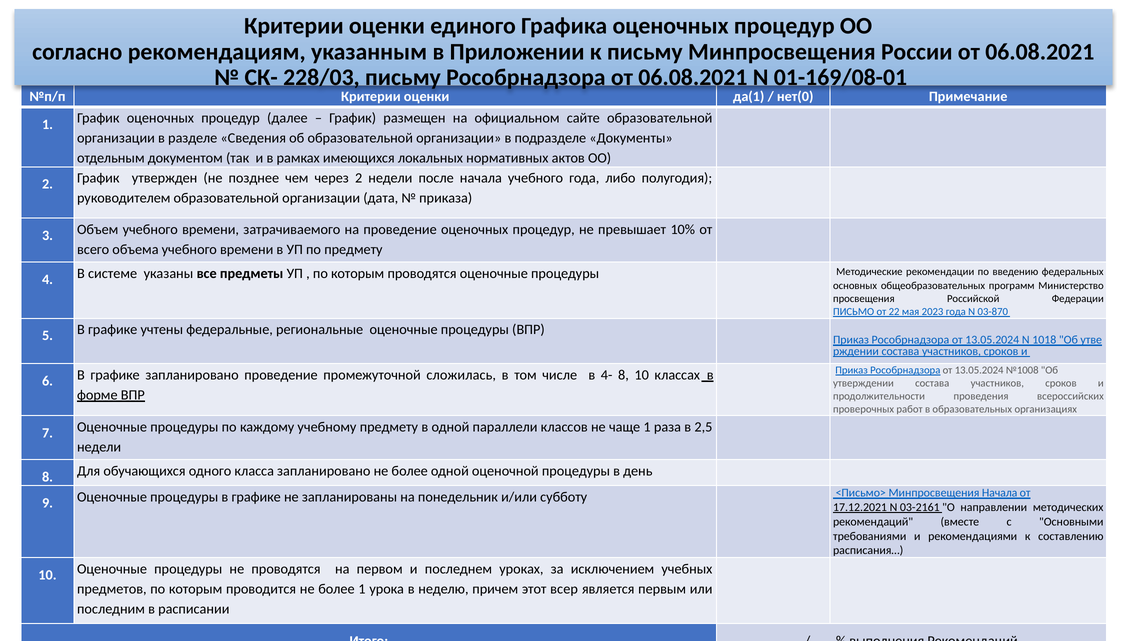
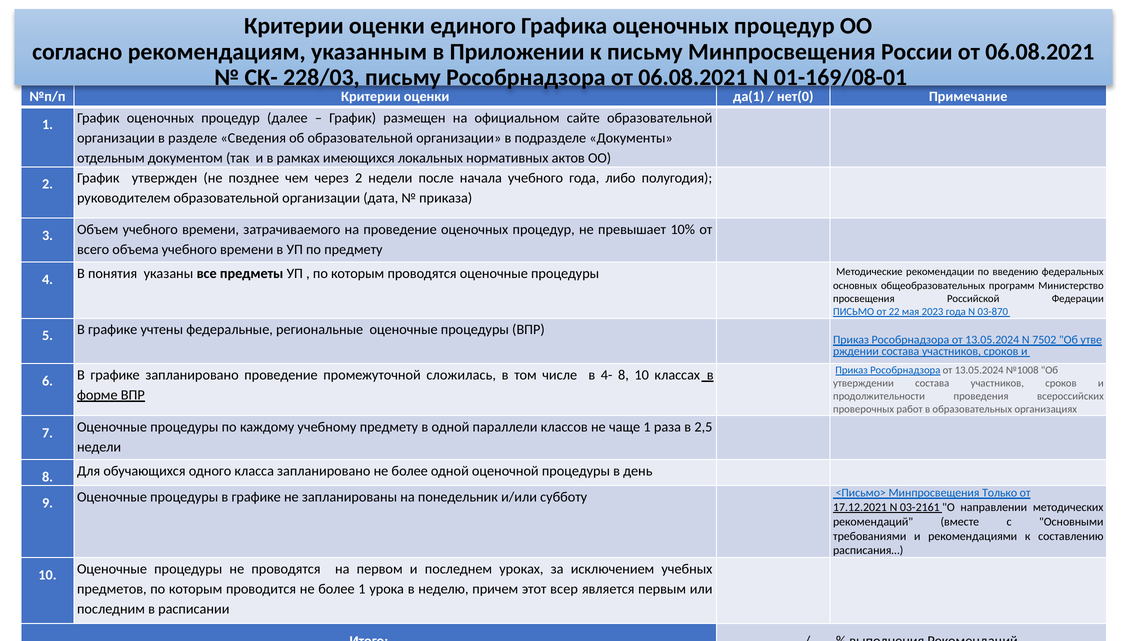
системе: системе -> понятия (113, 273)
1018: 1018 -> 7502 (1044, 340)
Минпросвещения Начала: Начала -> Только (1000, 493)
